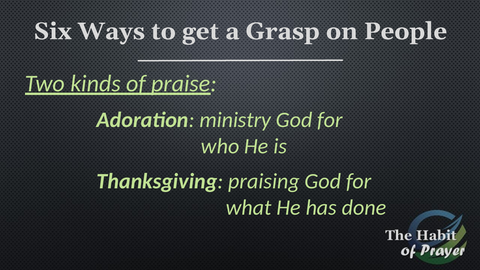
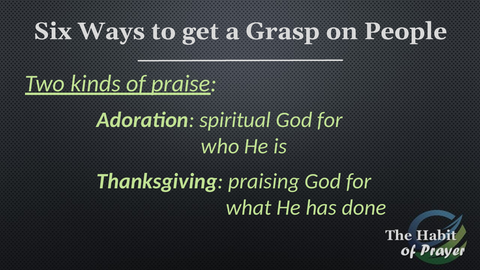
ministry: ministry -> spiritual (235, 120)
